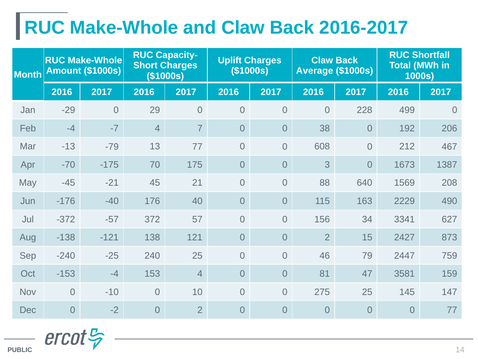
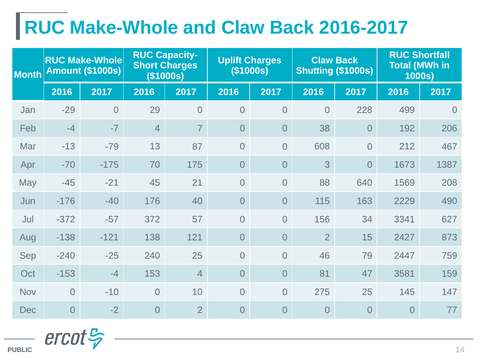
Average: Average -> Shutting (315, 71)
13 77: 77 -> 87 (197, 146)
